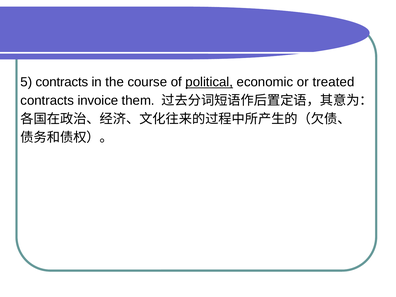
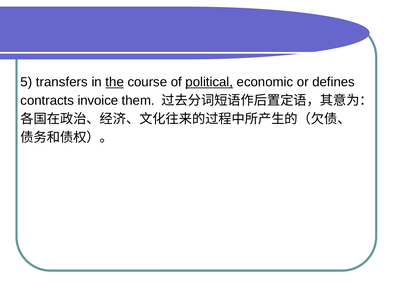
5 contracts: contracts -> transfers (62, 82)
the underline: none -> present (115, 82)
treated: treated -> defines (334, 82)
